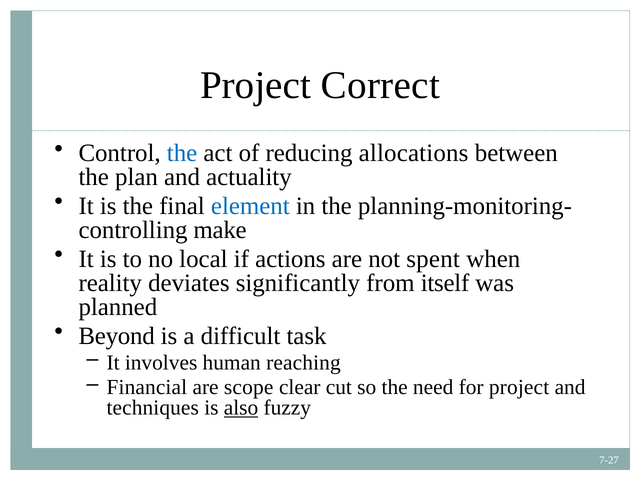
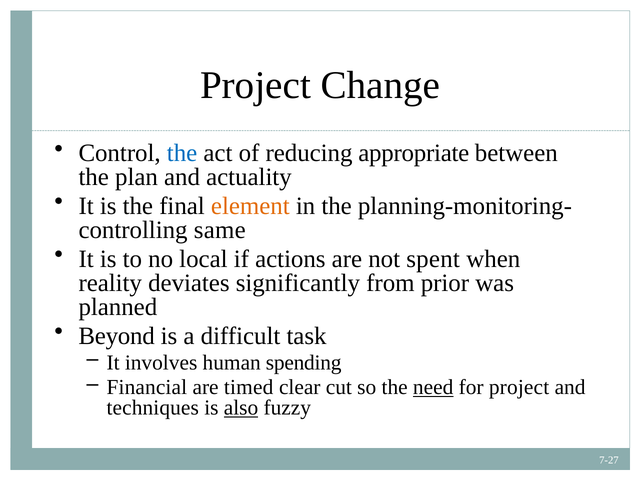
Correct: Correct -> Change (381, 86)
allocations: allocations -> appropriate (414, 153)
element colour: blue -> orange (250, 206)
make: make -> same (220, 230)
itself: itself -> prior (445, 283)
reaching: reaching -> spending (304, 362)
scope: scope -> timed (249, 387)
need underline: none -> present (433, 387)
